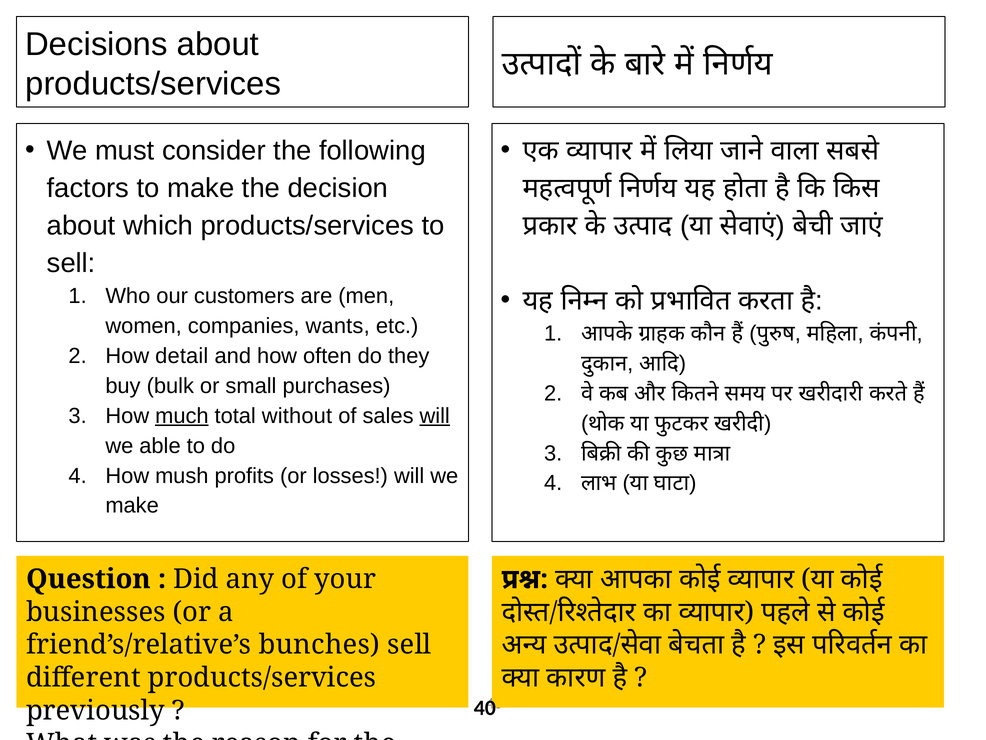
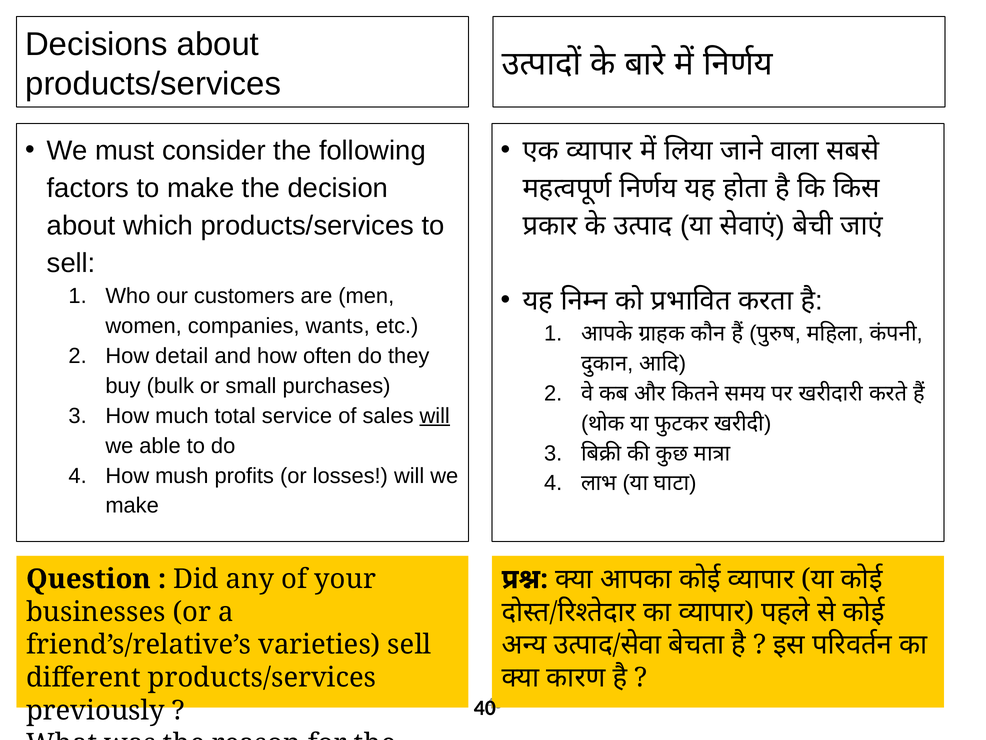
much underline: present -> none (182, 416)
without: without -> service (297, 416)
bunches: bunches -> varieties (319, 644)
